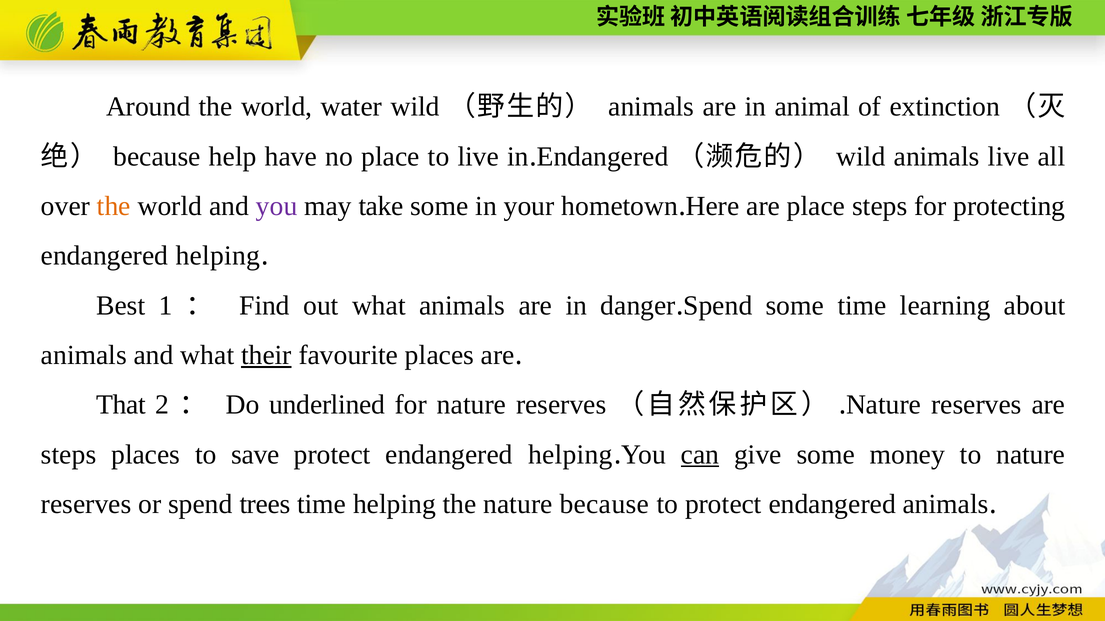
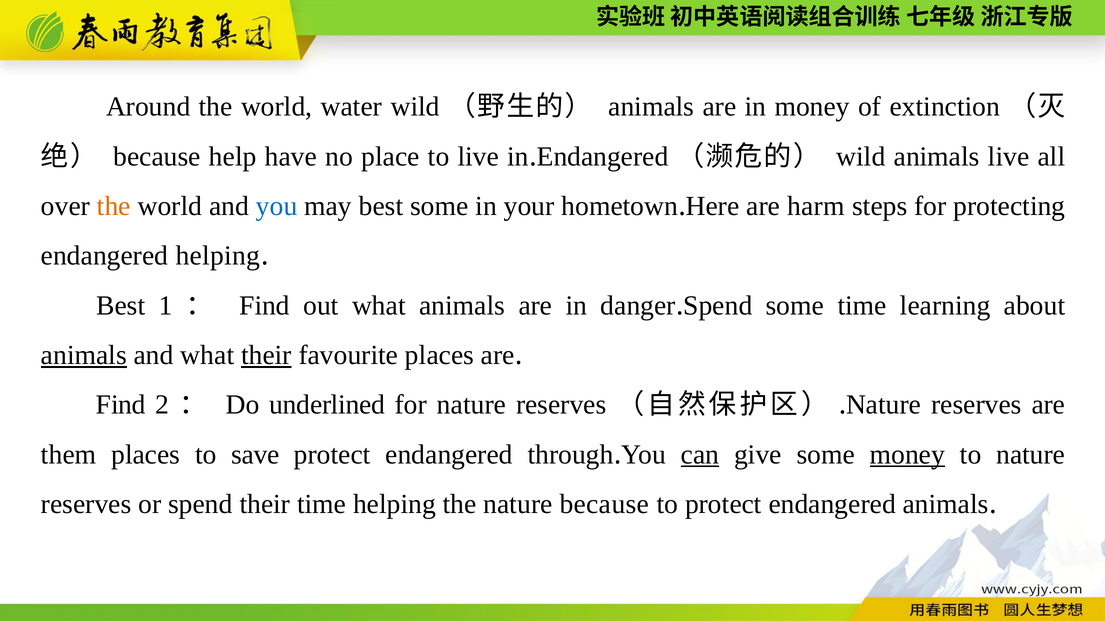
in animal: animal -> money (812, 107)
you colour: purple -> blue (277, 206)
may take: take -> best (381, 206)
are place: place -> harm (816, 206)
animals underline: none -> present (84, 356)
That: That -> Find (121, 405)
steps: steps -> them (69, 455)
protect endangered helping: helping -> through (571, 455)
money underline: none -> present (907, 455)
spend trees: trees -> their (265, 505)
